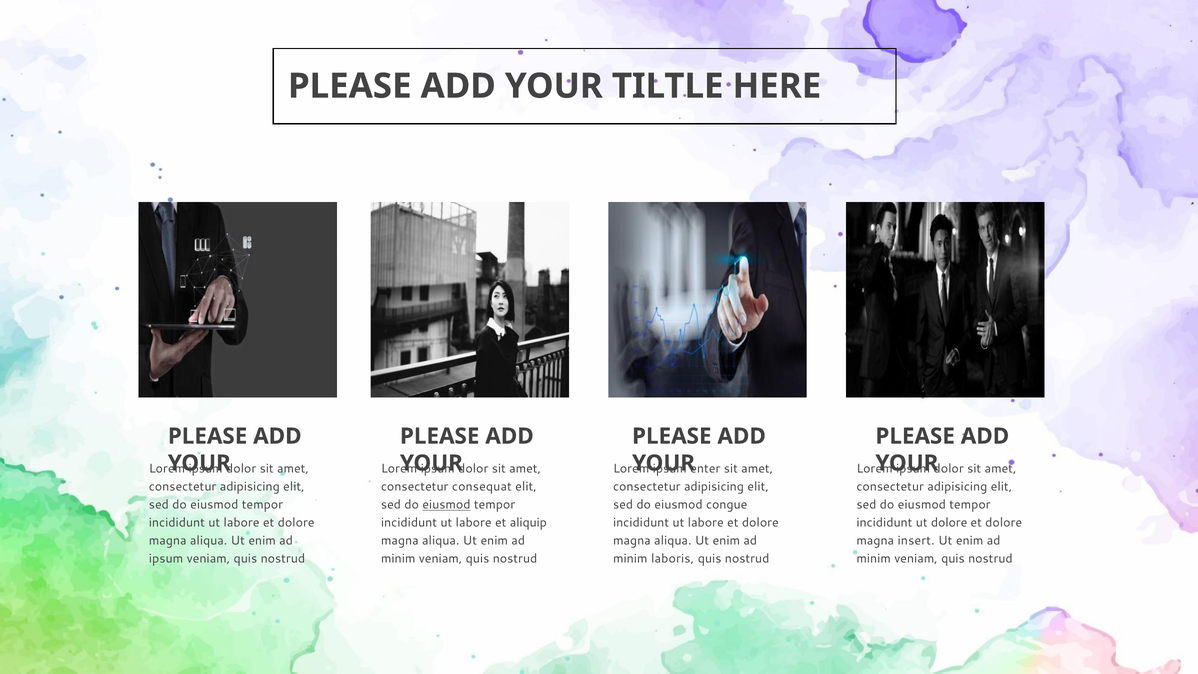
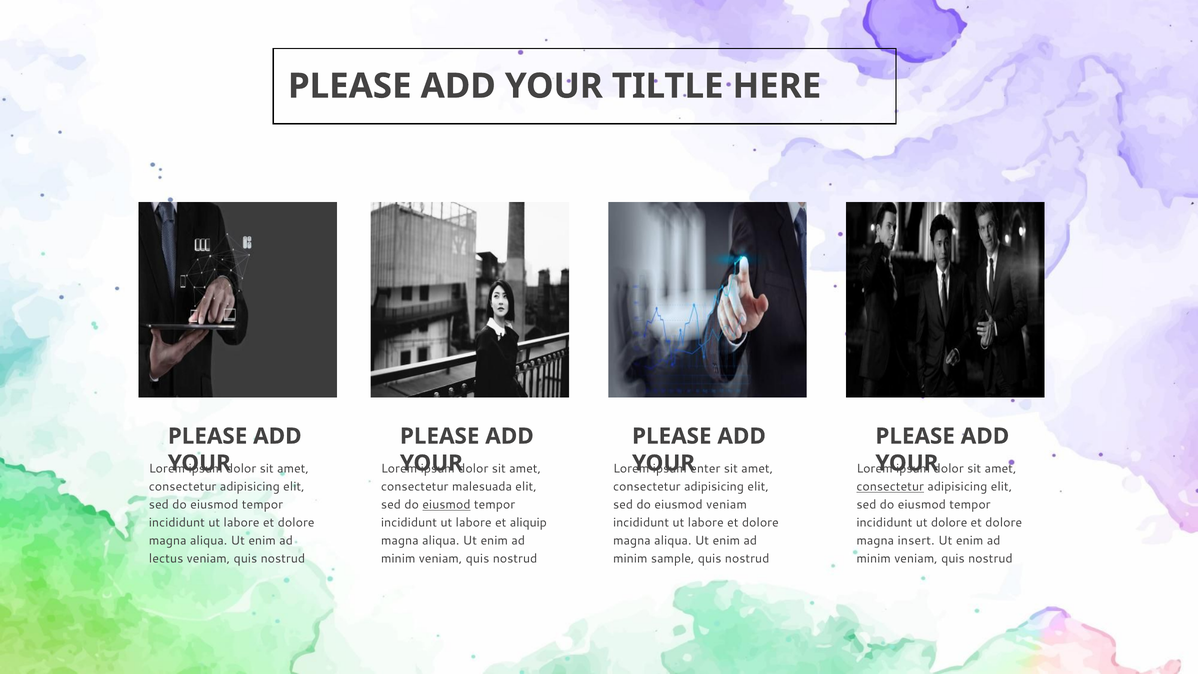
consequat: consequat -> malesuada (482, 487)
consectetur underline: none -> present (890, 487)
eiusmod congue: congue -> veniam (727, 505)
ipsum: ipsum -> lectus (166, 559)
laboris: laboris -> sample (673, 559)
